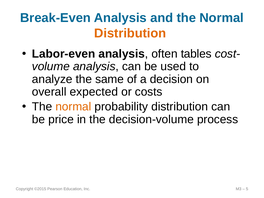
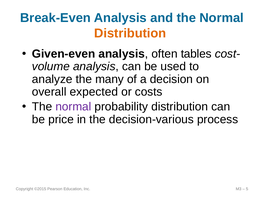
Labor-even: Labor-even -> Given-even (64, 54)
same: same -> many (110, 79)
normal colour: orange -> purple (73, 107)
decision-volume: decision-volume -> decision-various (151, 119)
